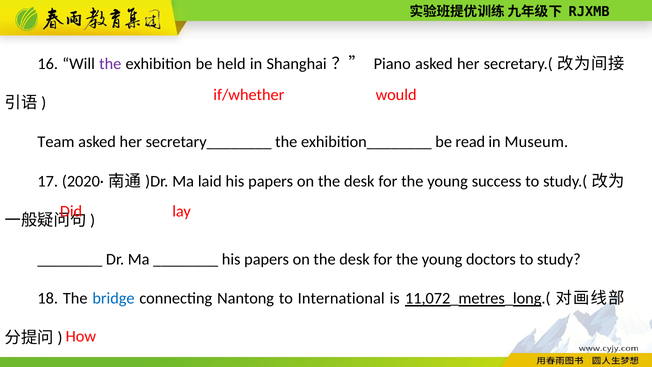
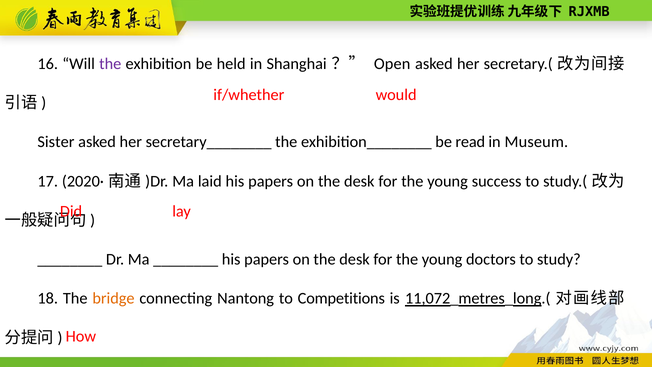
Piano: Piano -> Open (392, 64)
Team: Team -> Sister (56, 142)
bridge colour: blue -> orange (113, 298)
International: International -> Competitions (341, 298)
